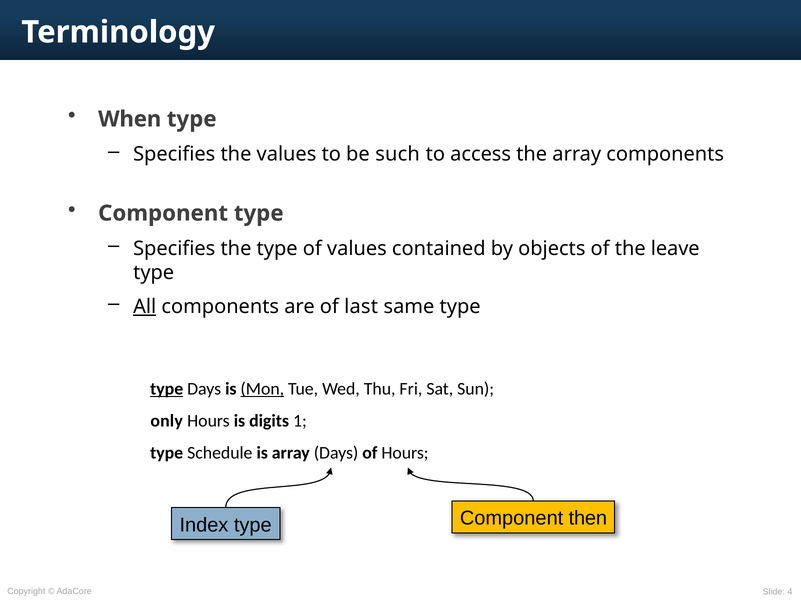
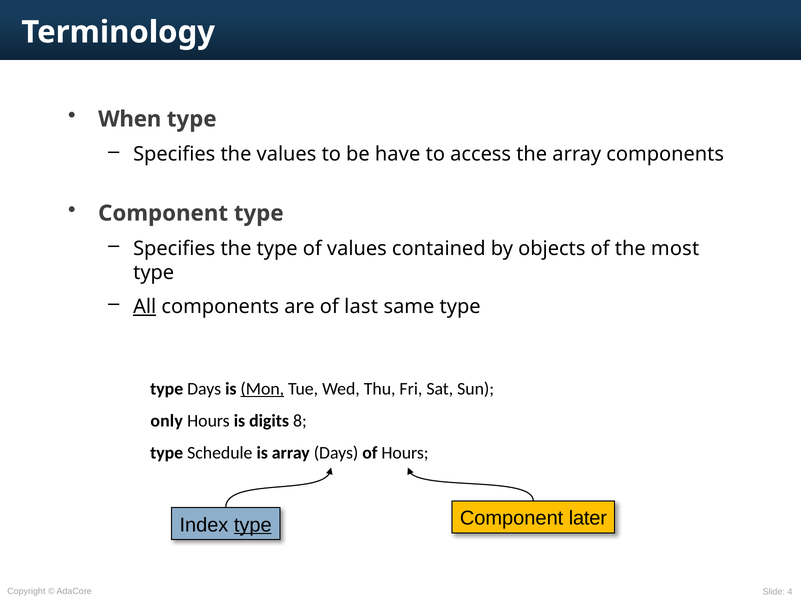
such: such -> have (398, 154)
leave: leave -> most (675, 248)
type underline: present -> none (167, 389)
1: 1 -> 8 (300, 421)
type underline: none -> present (253, 525)
then: then -> later (588, 518)
